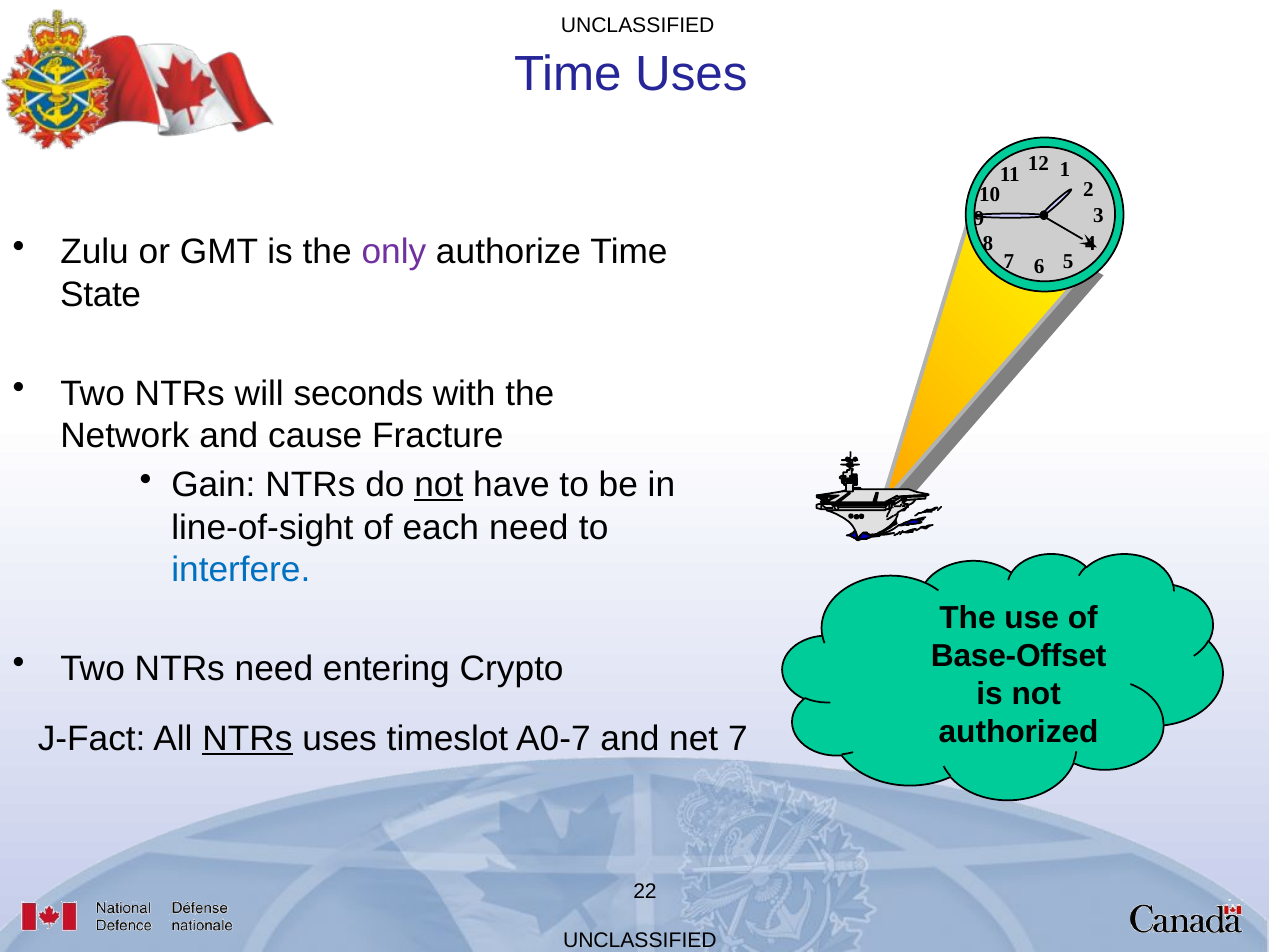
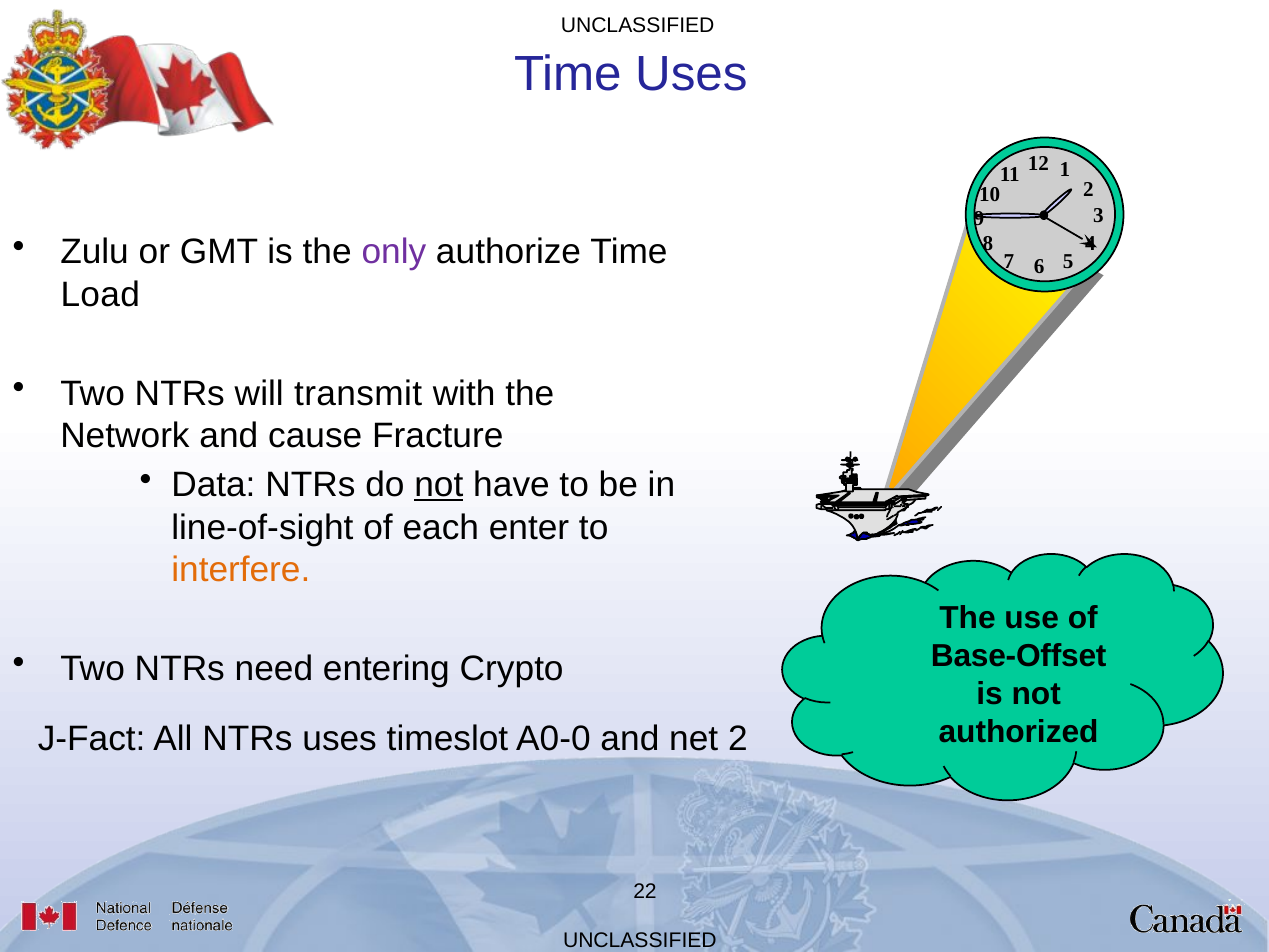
State: State -> Load (100, 294)
seconds: seconds -> transmit (358, 393)
Gain: Gain -> Data (213, 485)
each need: need -> enter (529, 527)
interfere colour: blue -> orange (241, 570)
NTRs underline: present -> none (248, 739)
A0-7: A0-7 -> A0-0 (553, 739)
net 7: 7 -> 2 (738, 739)
